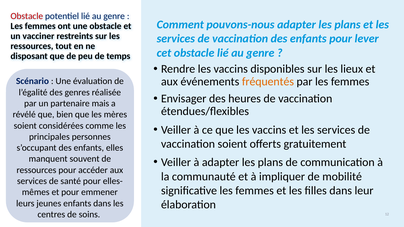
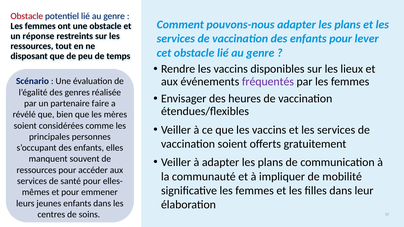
vacciner: vacciner -> réponse (38, 36)
fréquentés colour: orange -> purple (268, 82)
mais: mais -> faire (100, 104)
